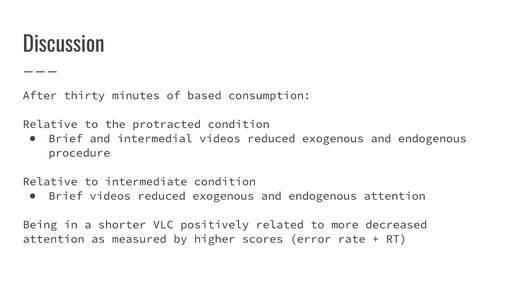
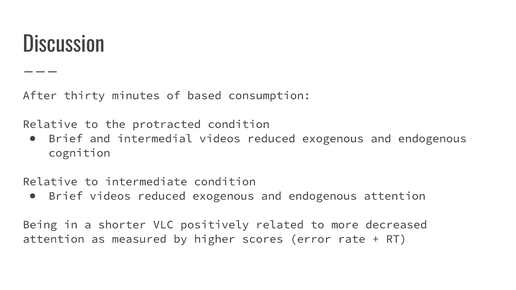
procedure: procedure -> cognition (79, 153)
